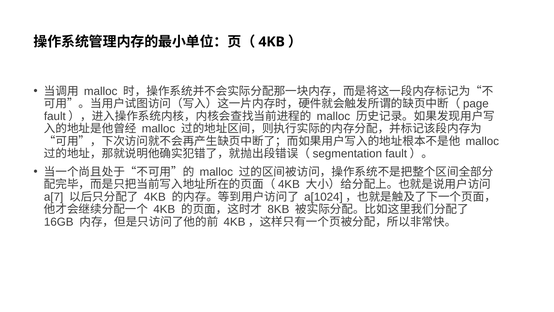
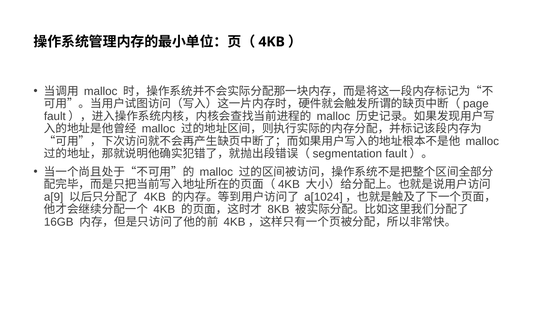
a[7: a[7 -> a[9 (54, 197)
